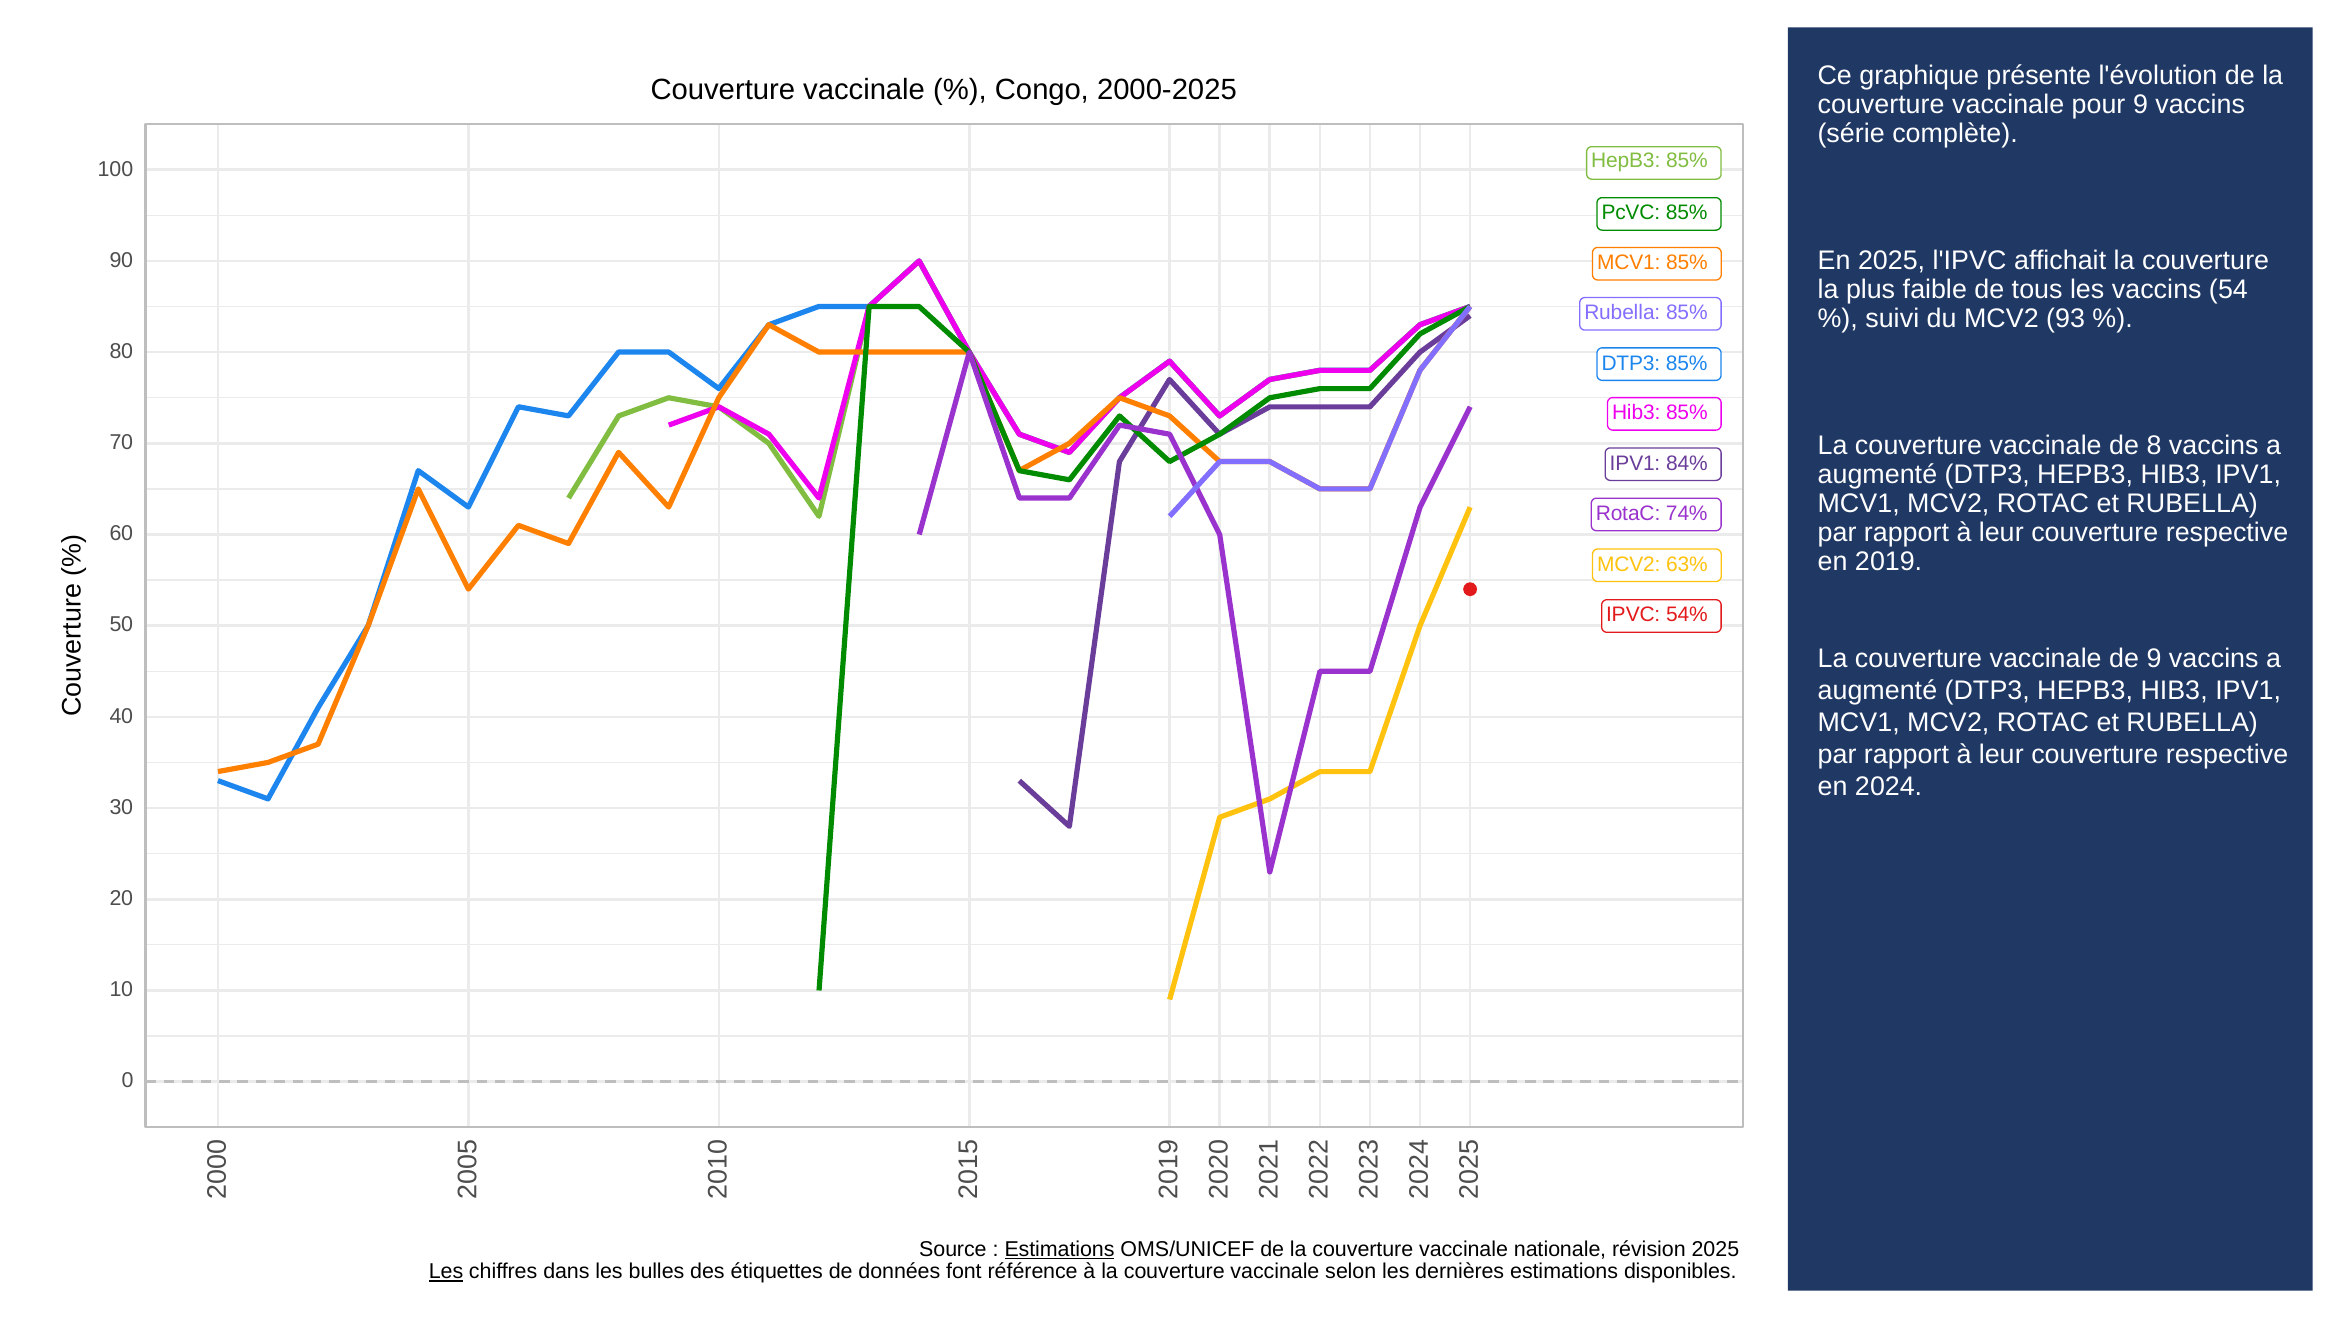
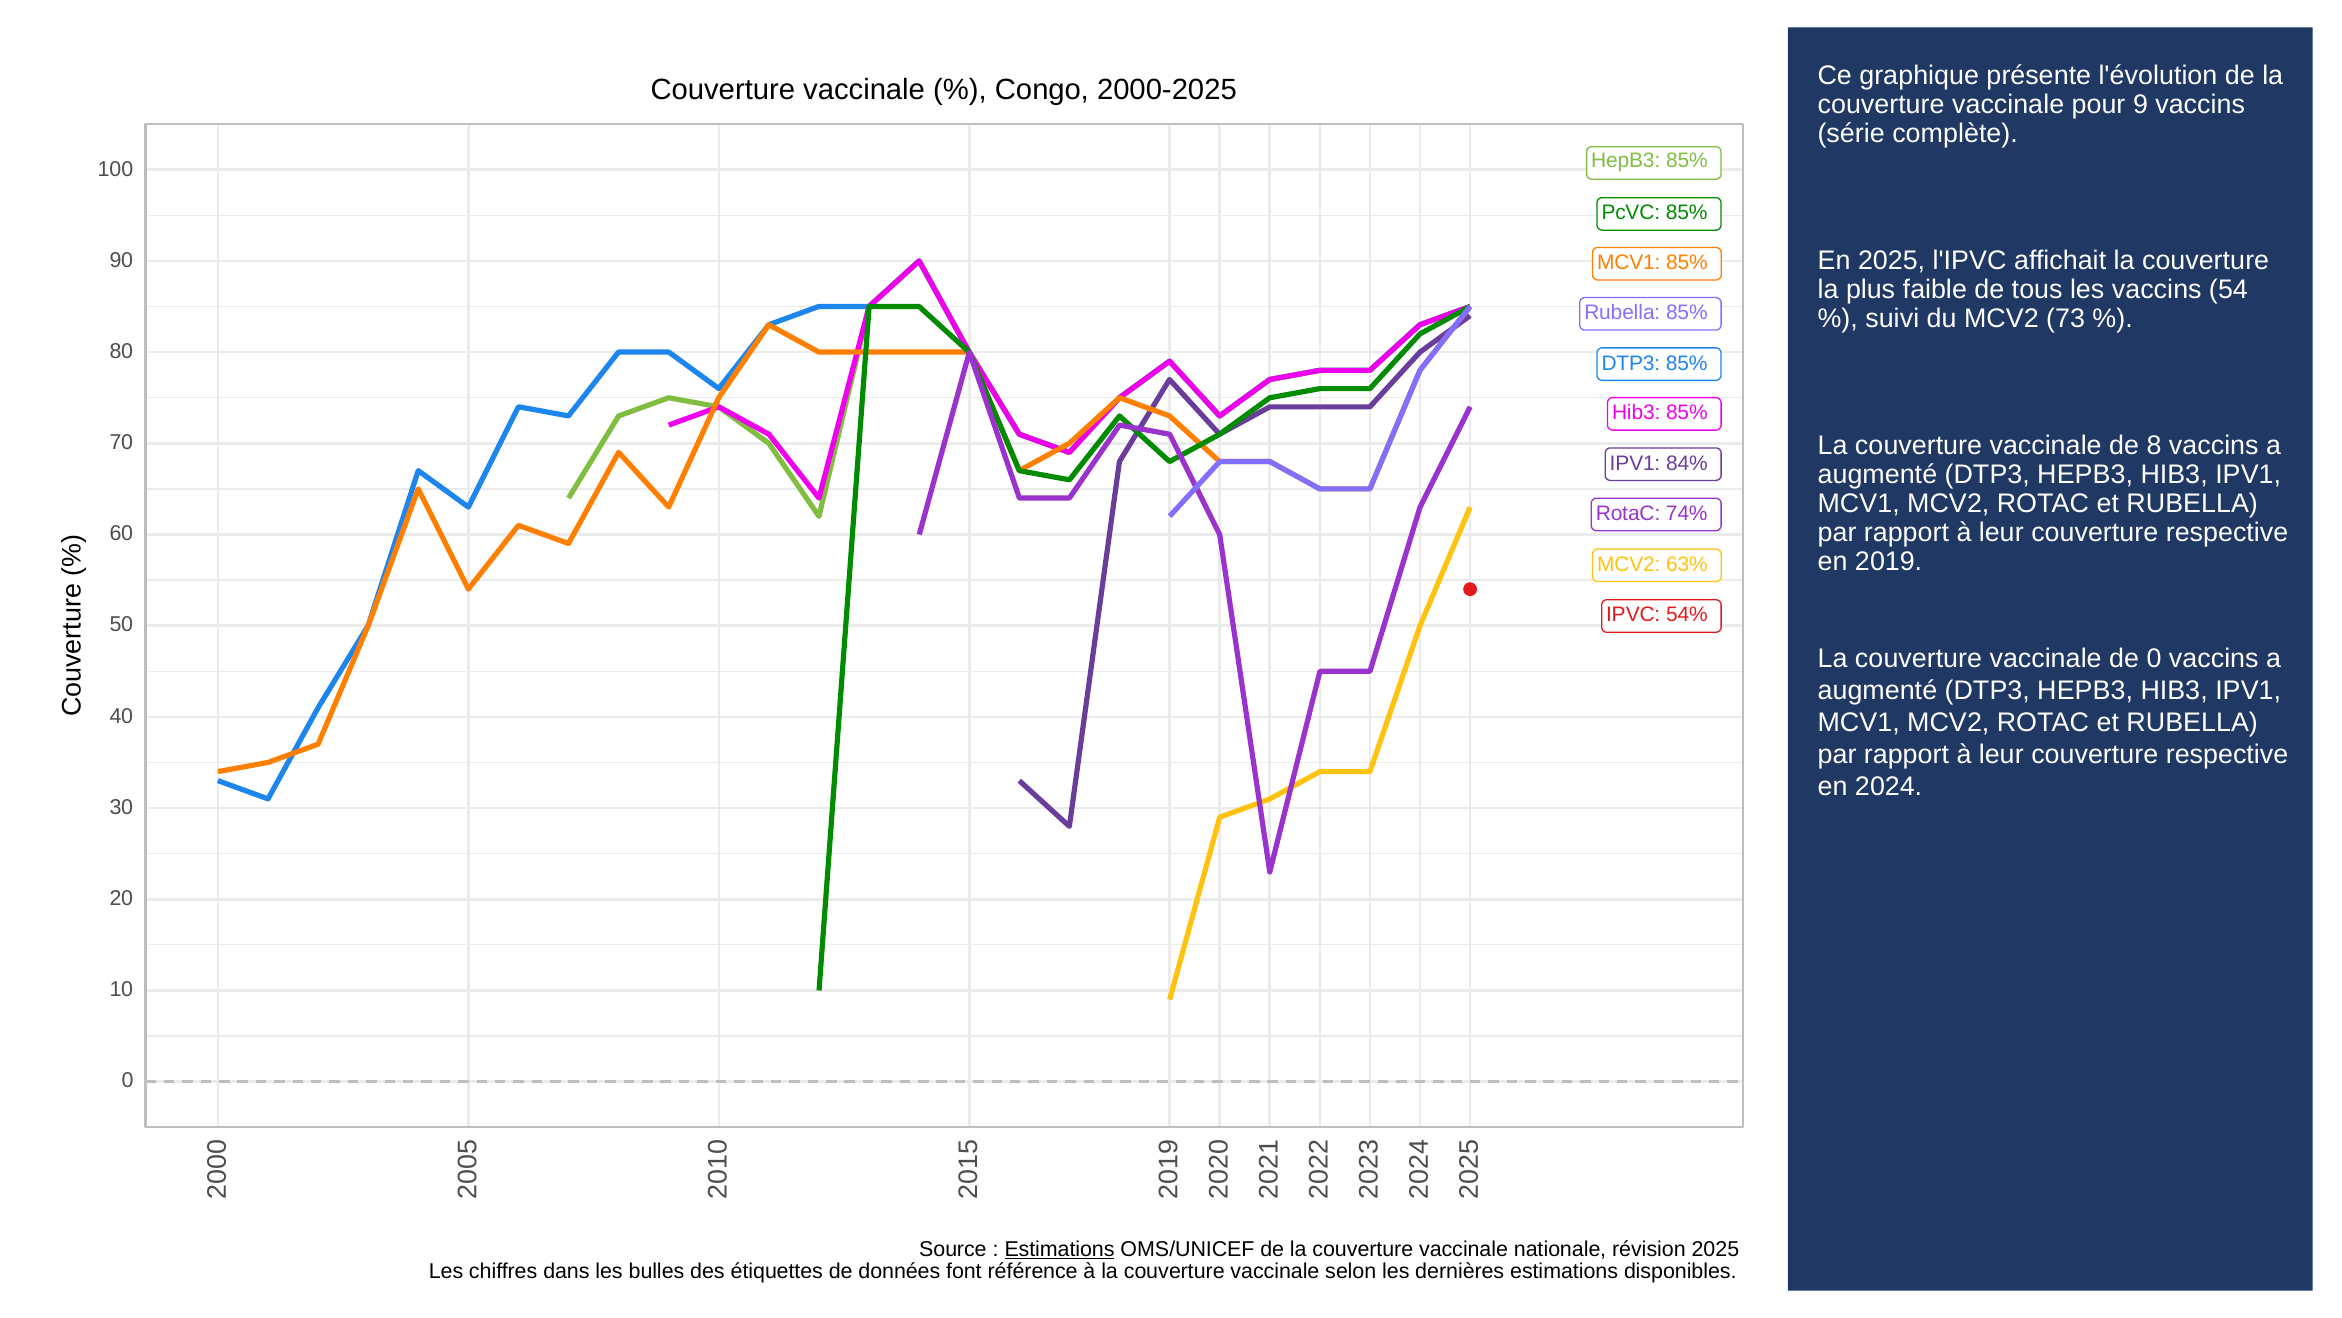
93: 93 -> 73 (2066, 319)
de 9: 9 -> 0 (2154, 658)
Les underline: present -> none (446, 1271)
